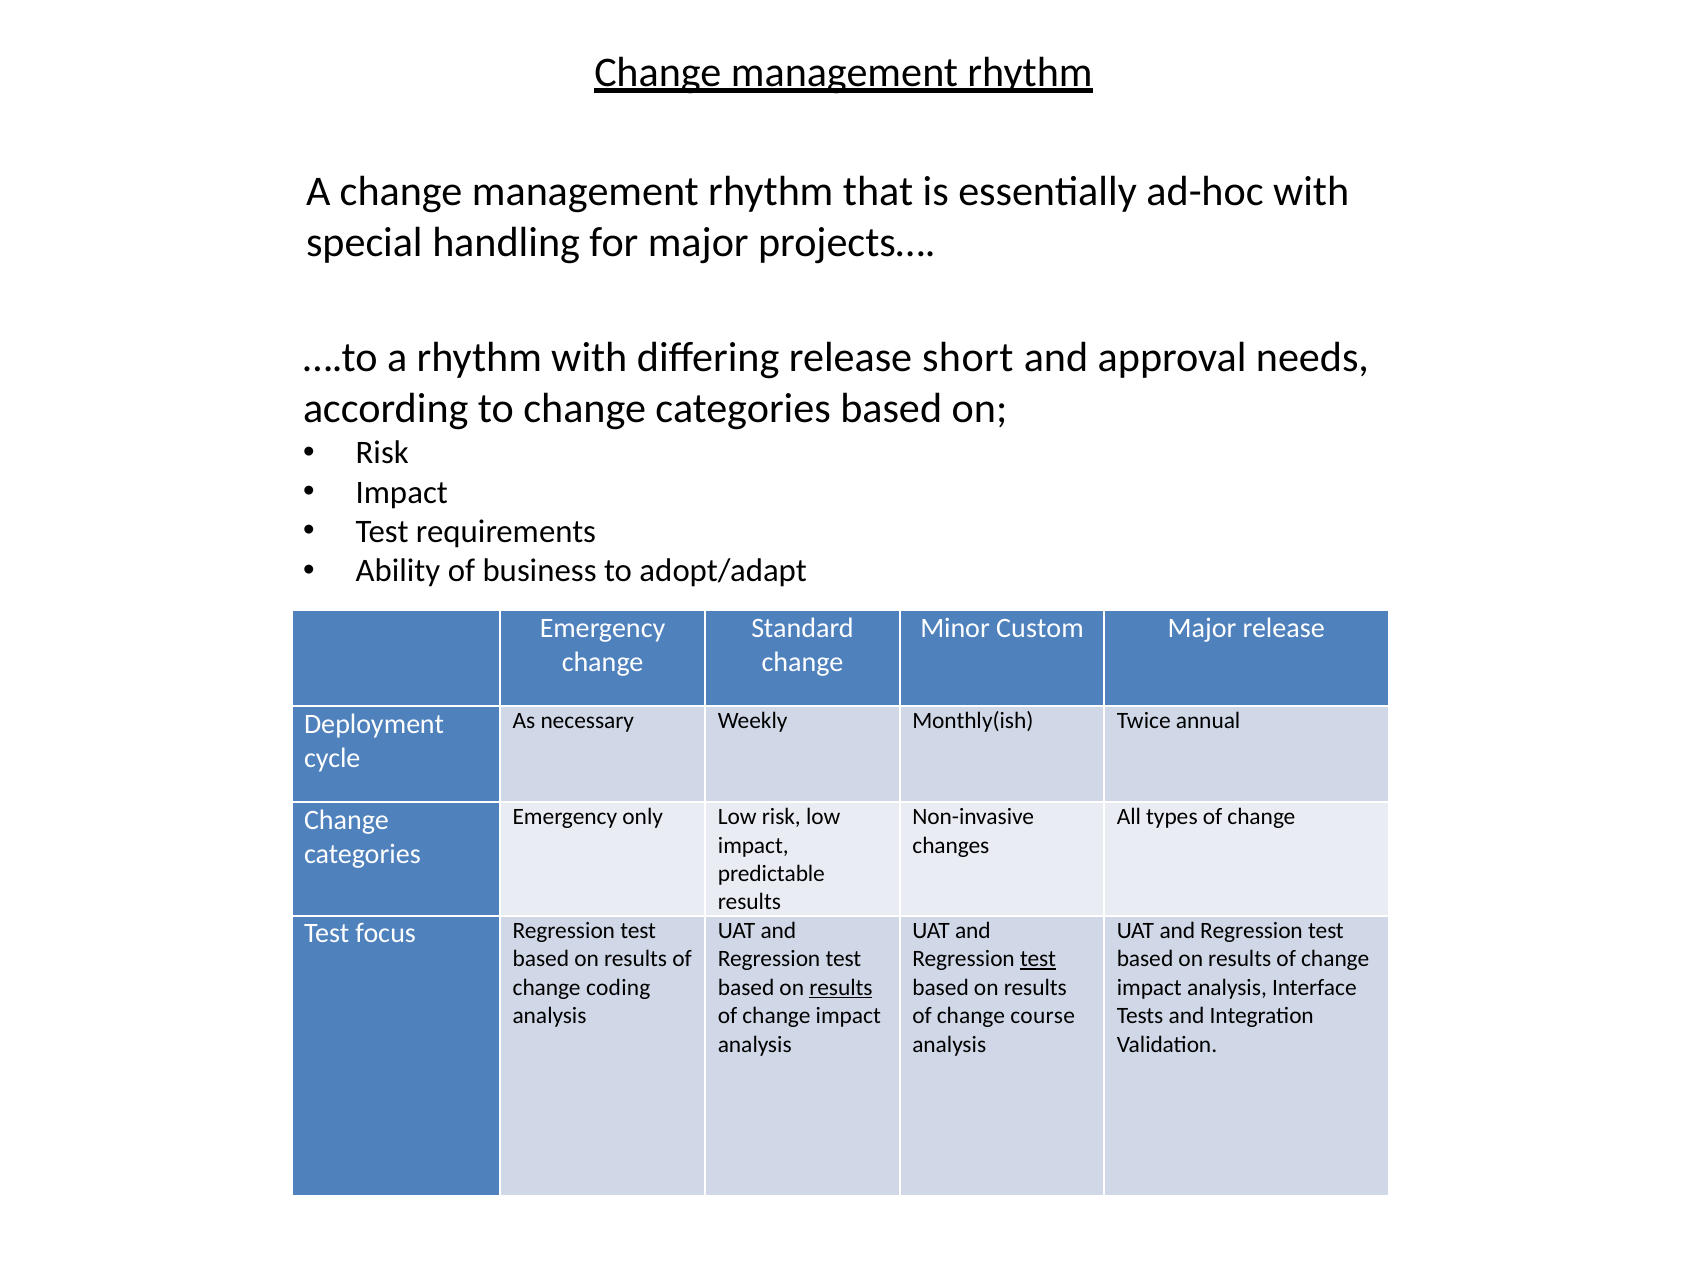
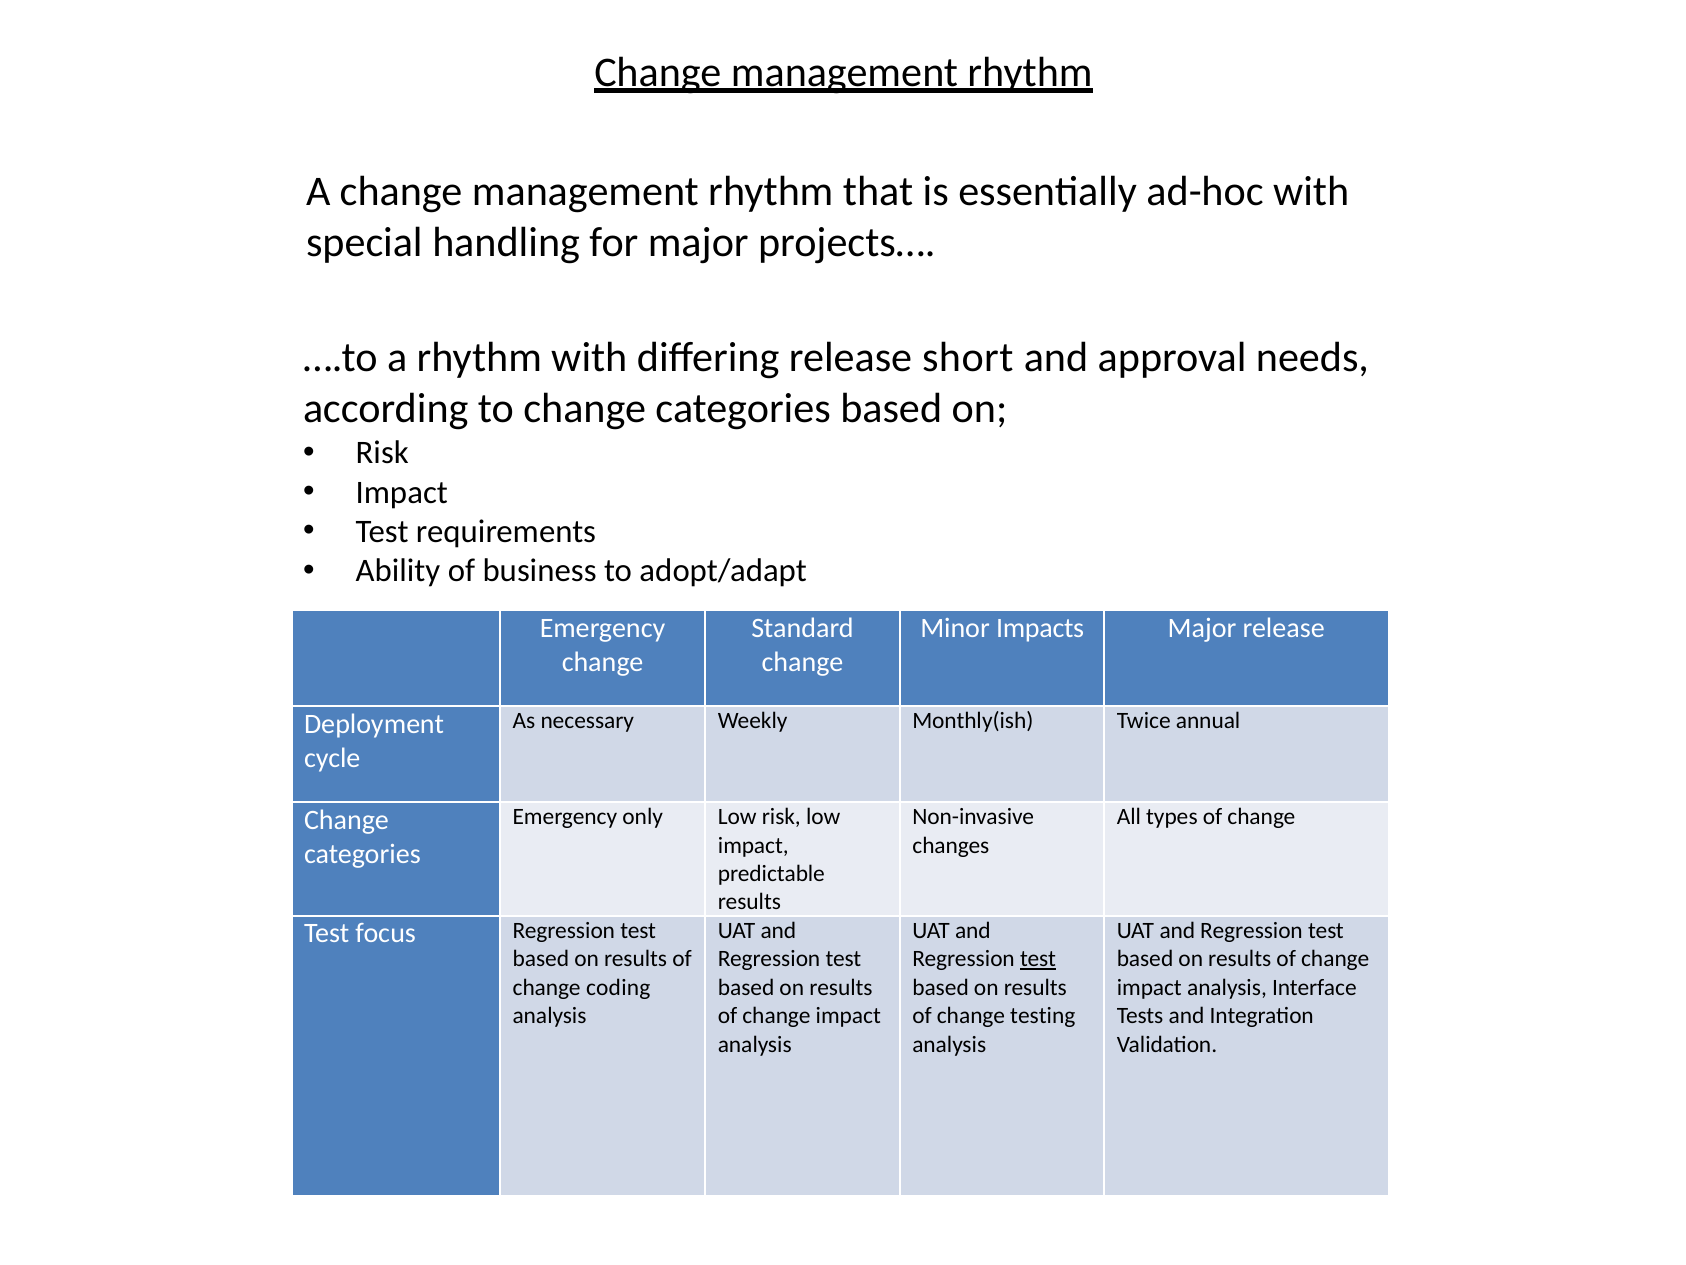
Custom: Custom -> Impacts (1040, 627)
results underline: present -> none (841, 987)
course: course -> testing (1043, 1016)
